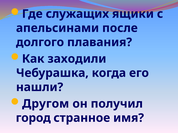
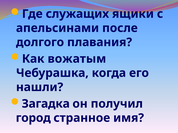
заходили: заходили -> вожатым (77, 59)
Другом: Другом -> Загадка (46, 104)
